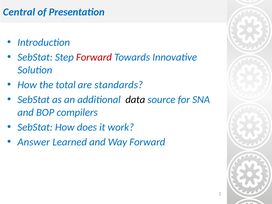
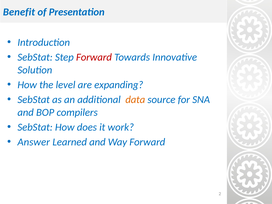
Central: Central -> Benefit (19, 12)
total: total -> level (66, 85)
standards: standards -> expanding (119, 85)
data colour: black -> orange (135, 100)
